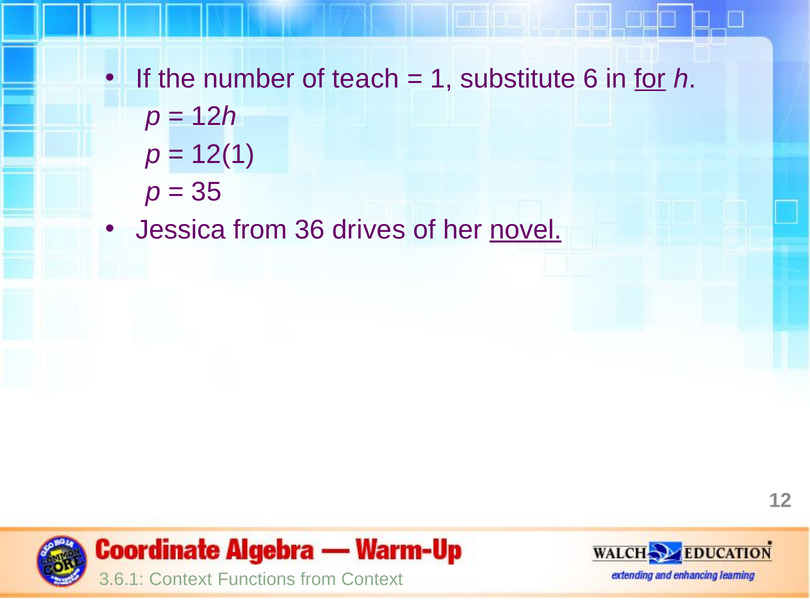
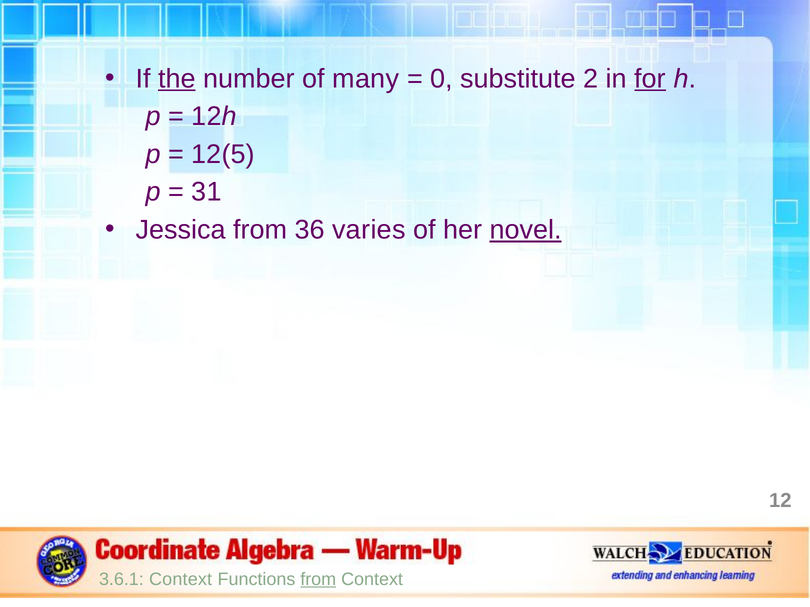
the underline: none -> present (177, 79)
teach: teach -> many (366, 79)
1: 1 -> 0 (442, 79)
6: 6 -> 2 (591, 79)
12(1: 12(1 -> 12(5 (223, 154)
35: 35 -> 31 (206, 192)
drives: drives -> varies (369, 230)
from underline: none -> present (318, 580)
